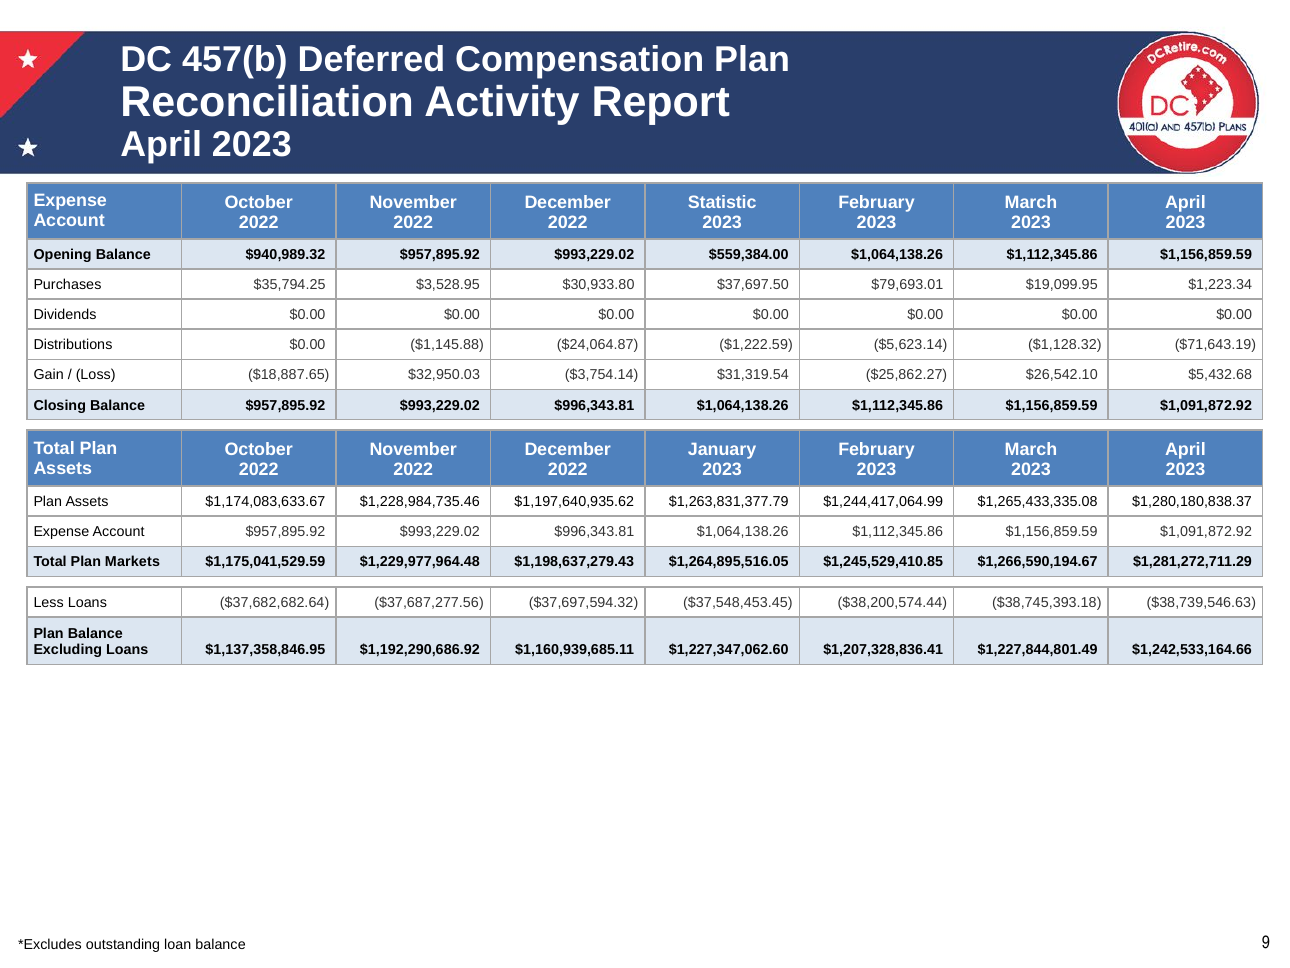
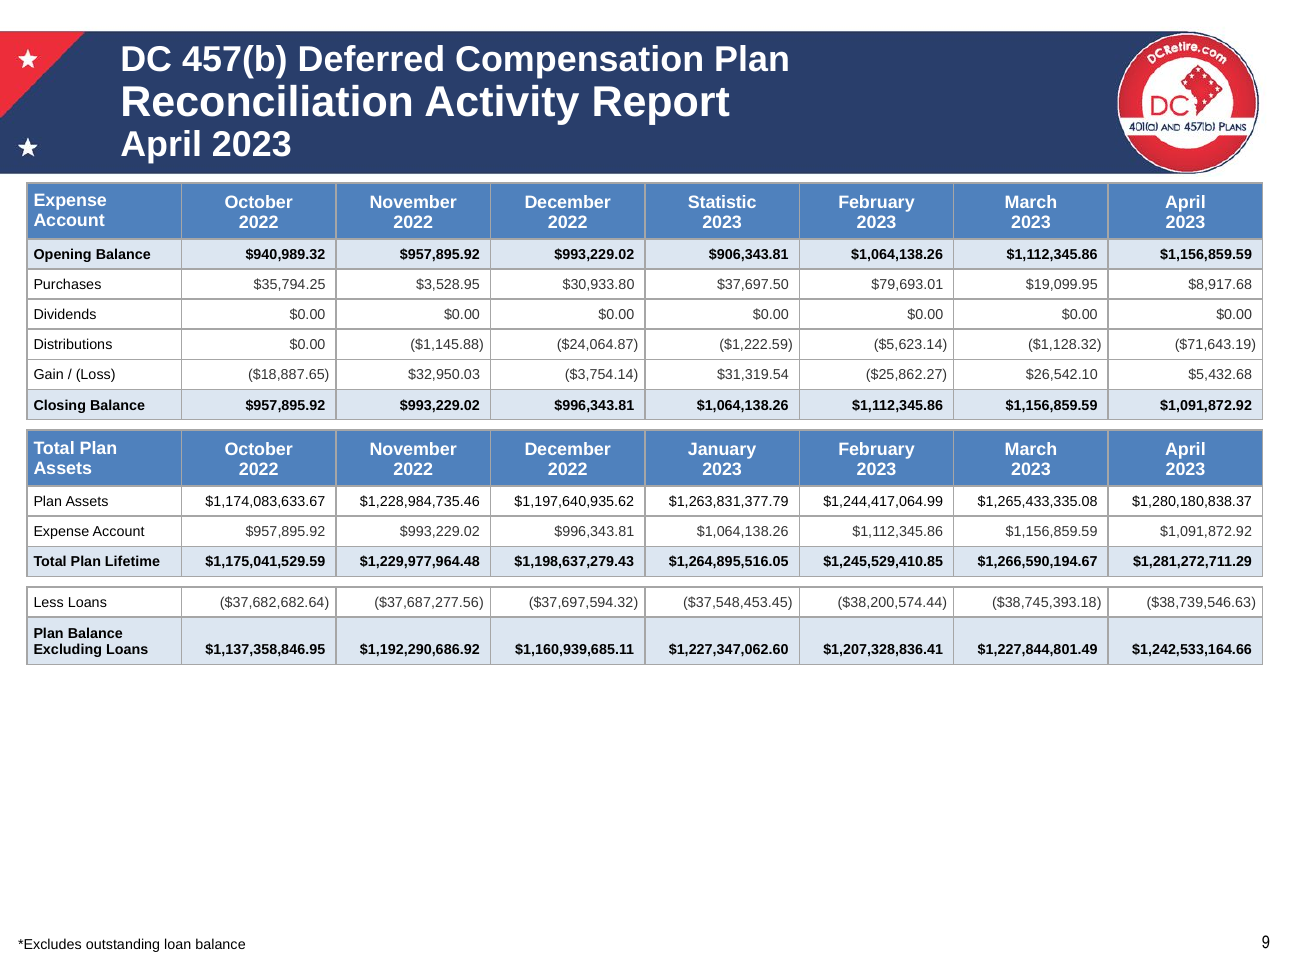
$559,384.00: $559,384.00 -> $906,343.81 (749, 255)
$1,223.34: $1,223.34 -> $8,917.68 (1220, 285)
Markets: Markets -> Lifetime (133, 562)
